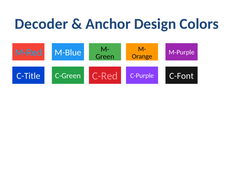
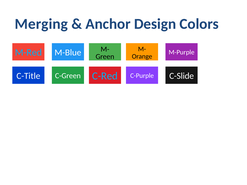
Decoder: Decoder -> Merging (41, 24)
C-Red colour: pink -> light blue (105, 76)
C-Font: C-Font -> C-Slide (182, 76)
